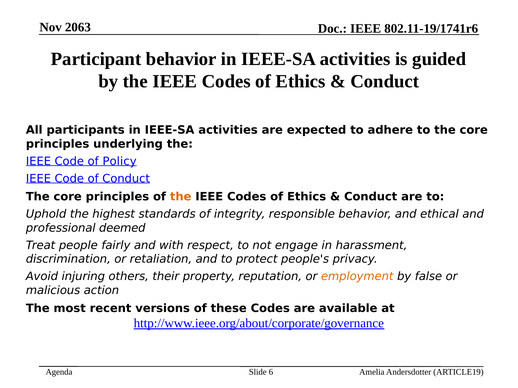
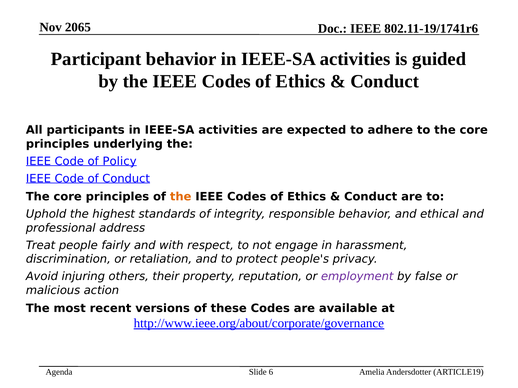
2063: 2063 -> 2065 (78, 27)
deemed: deemed -> address (122, 228)
employment colour: orange -> purple (357, 277)
